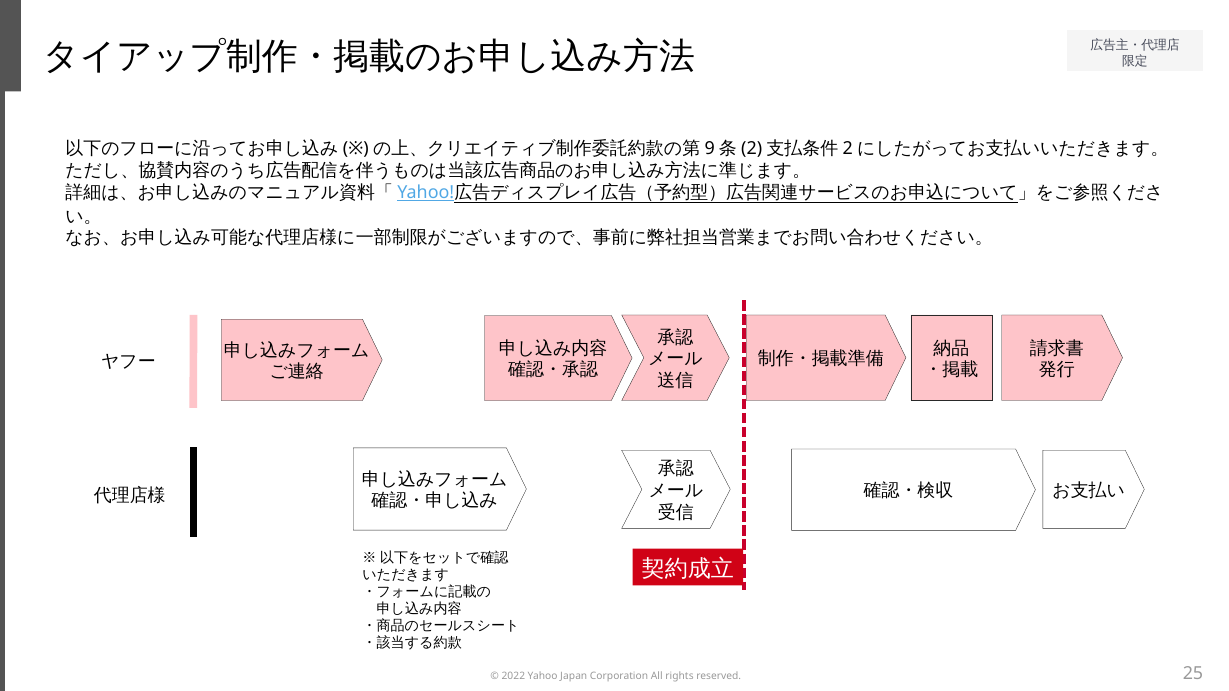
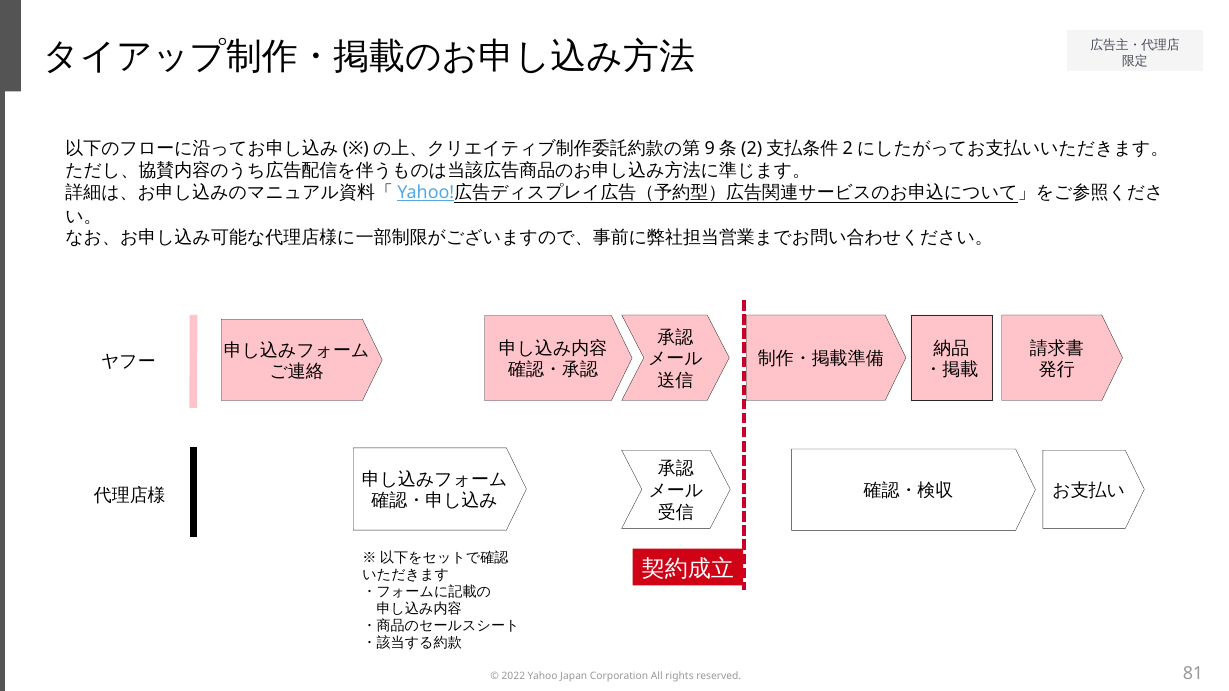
25: 25 -> 81 (1193, 674)
